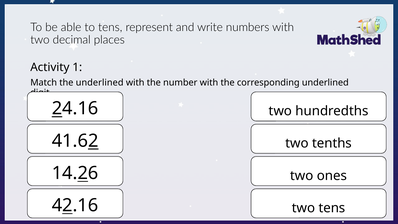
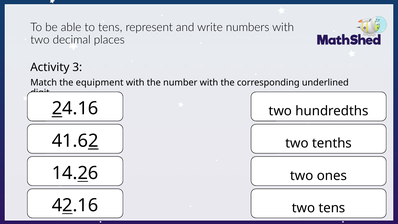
1: 1 -> 3 (77, 67)
the underlined: underlined -> equipment (100, 83)
